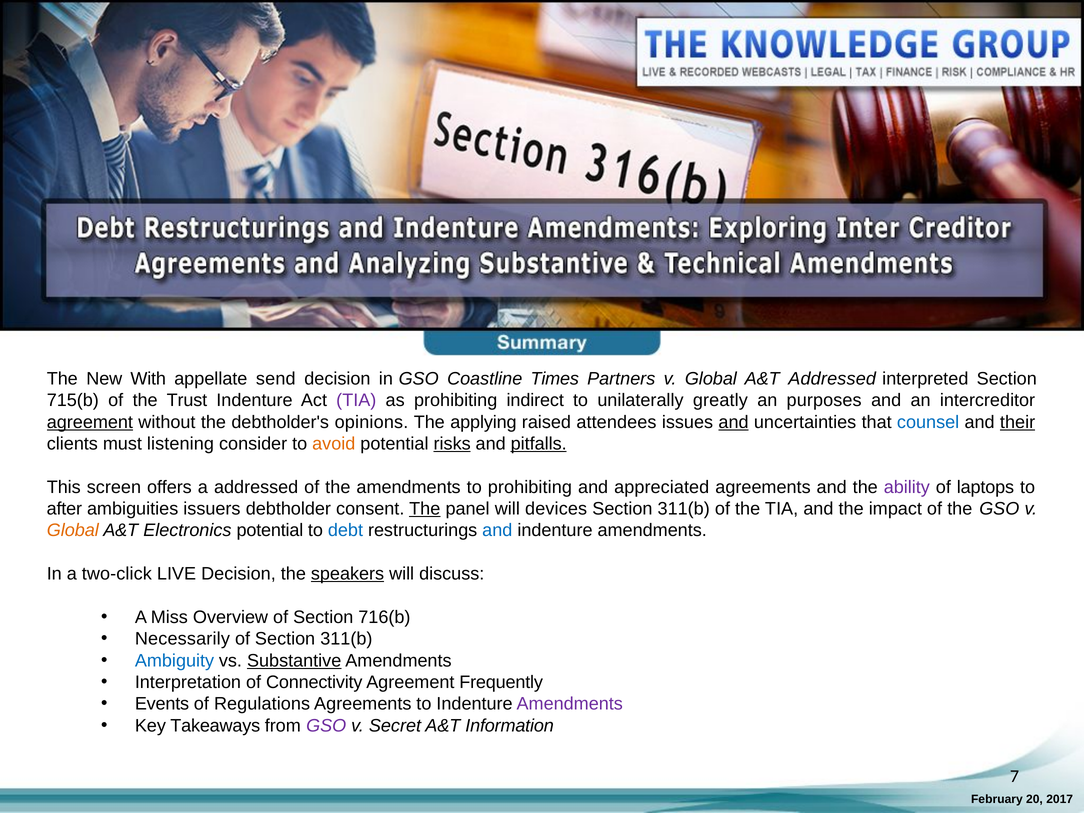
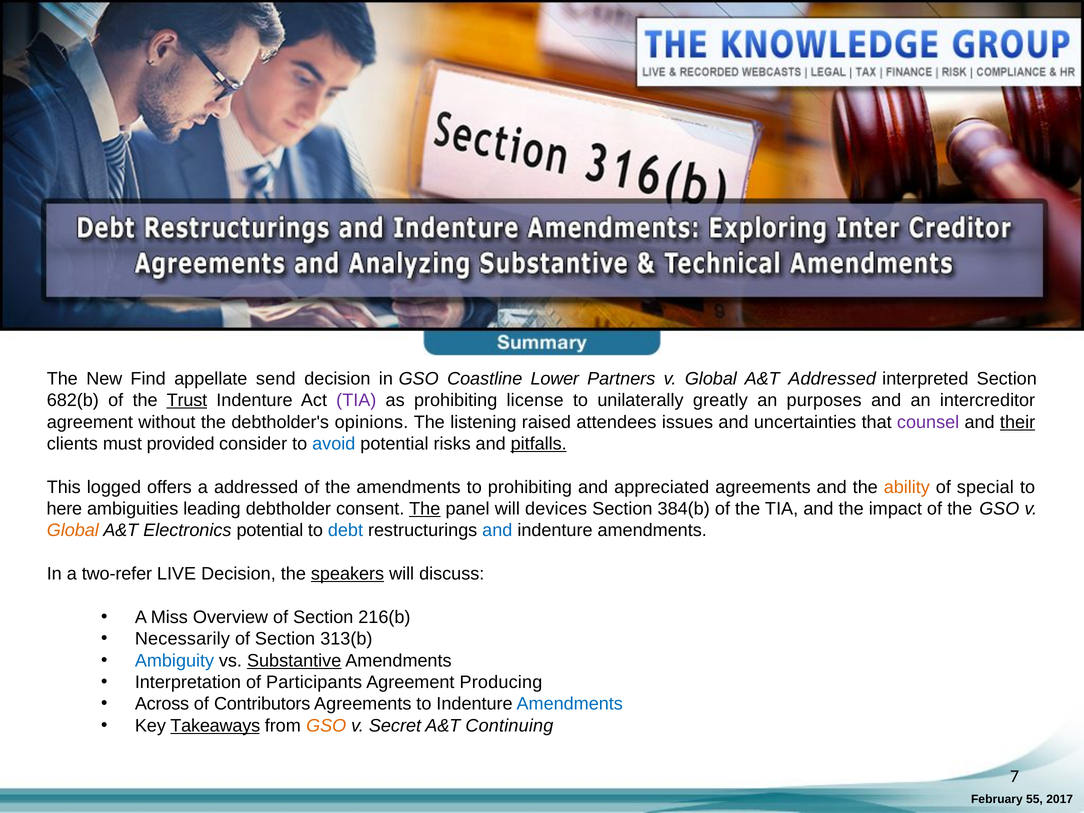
With: With -> Find (148, 379)
Times: Times -> Lower (555, 379)
715(b: 715(b -> 682(b (73, 400)
Trust underline: none -> present (187, 400)
indirect: indirect -> license (535, 400)
agreement underline: present -> none (90, 422)
applying: applying -> listening (483, 422)
and underline: present -> none (734, 422)
counsel colour: blue -> purple (928, 422)
listening: listening -> provided (181, 444)
avoid colour: orange -> blue (334, 444)
risks underline: present -> none (452, 444)
screen: screen -> logged (114, 487)
ability colour: purple -> orange (907, 487)
laptops: laptops -> special (985, 487)
after: after -> here (64, 509)
issuers: issuers -> leading (212, 509)
311(b: 311(b -> 384(b (684, 509)
two-click: two-click -> two-refer (117, 574)
716(b: 716(b -> 216(b (384, 617)
of Section 311(b: 311(b -> 313(b (346, 639)
Connectivity: Connectivity -> Participants (314, 682)
Frequently: Frequently -> Producing (501, 682)
Events: Events -> Across (162, 704)
Regulations: Regulations -> Contributors (262, 704)
Amendments colour: purple -> blue (570, 704)
Takeaways underline: none -> present (215, 726)
GSO colour: purple -> orange (326, 726)
Information: Information -> Continuing (509, 726)
20: 20 -> 55 (1034, 799)
